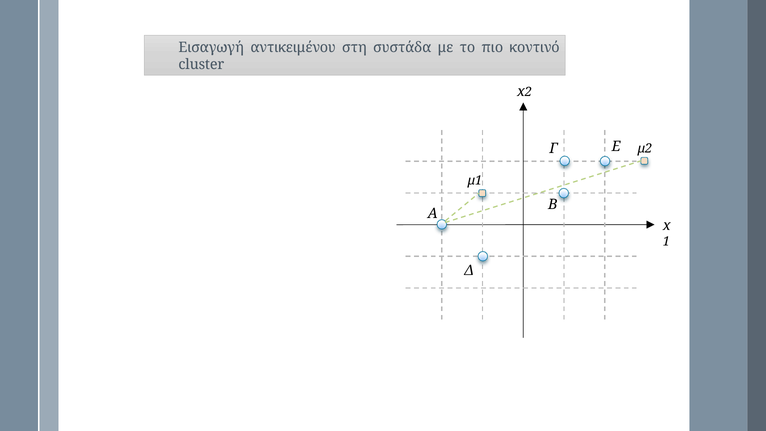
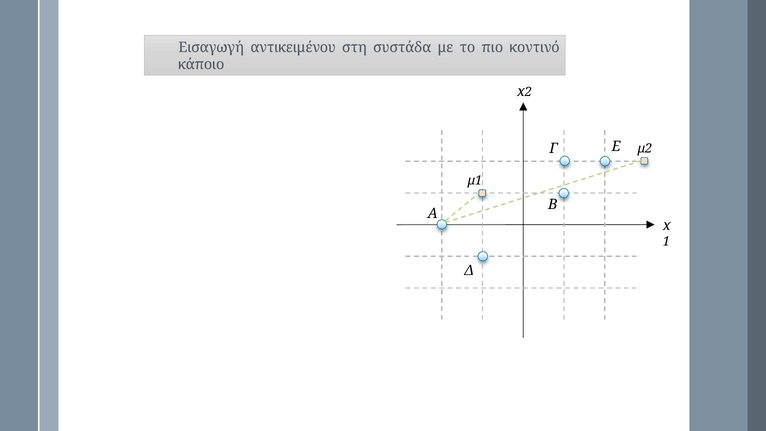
cluster: cluster -> κάποιο (201, 65)
